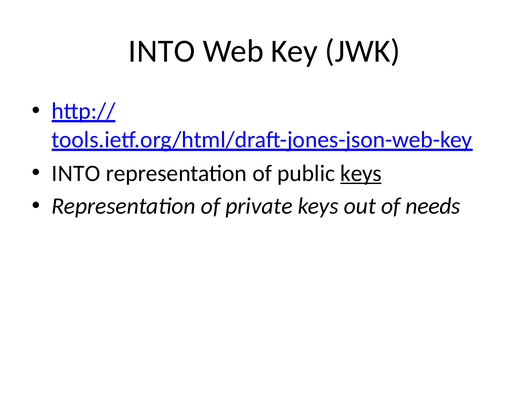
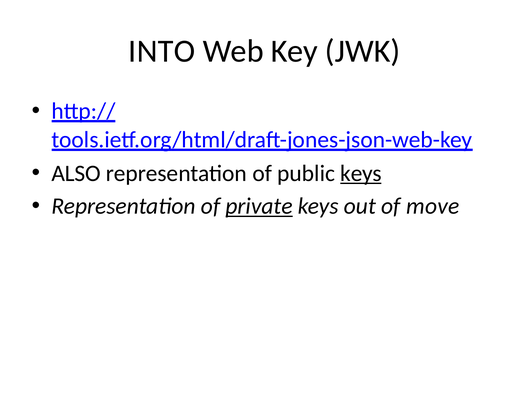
INTO: INTO -> ALSO (76, 173)
private underline: none -> present (259, 206)
needs: needs -> move (433, 206)
